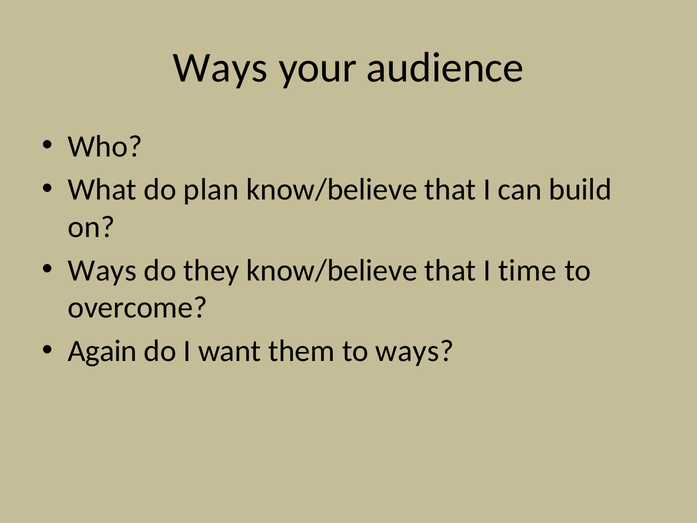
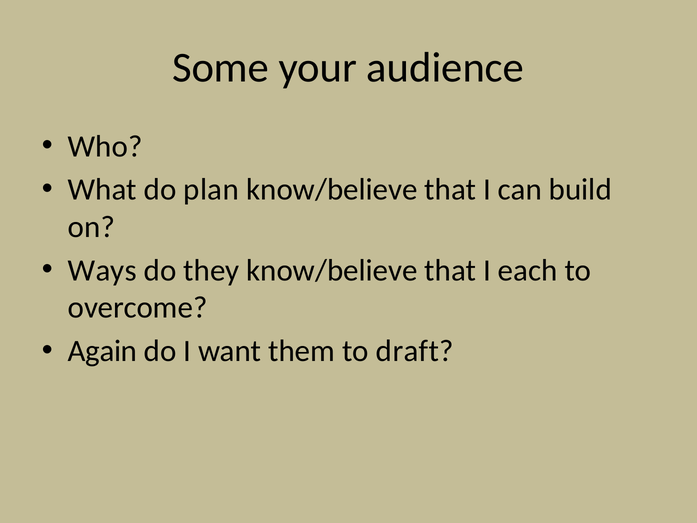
Ways: Ways -> Some (221, 67)
time: time -> each (528, 270)
to ways: ways -> draft (415, 351)
